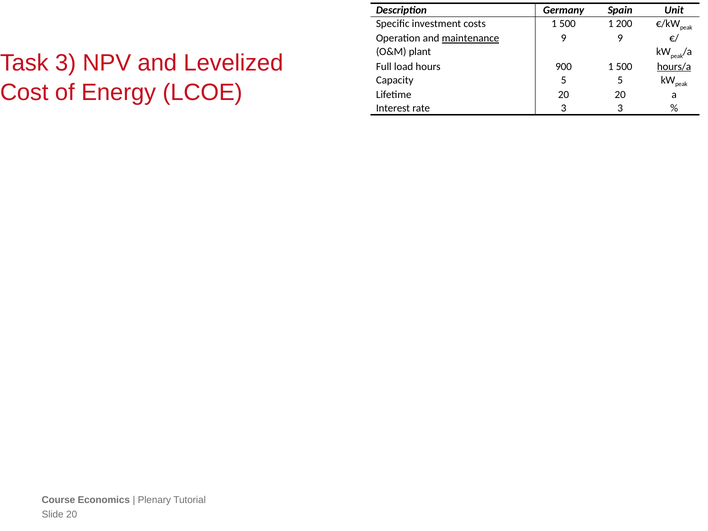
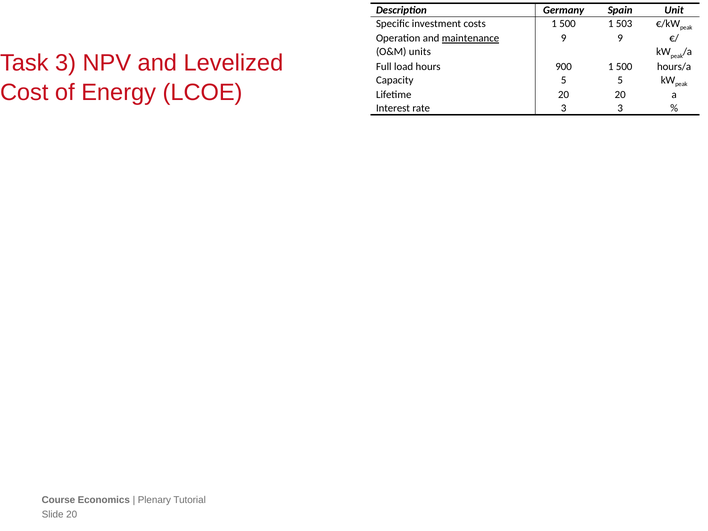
200: 200 -> 503 (624, 24)
plant: plant -> units (420, 52)
hours/a underline: present -> none (674, 67)
